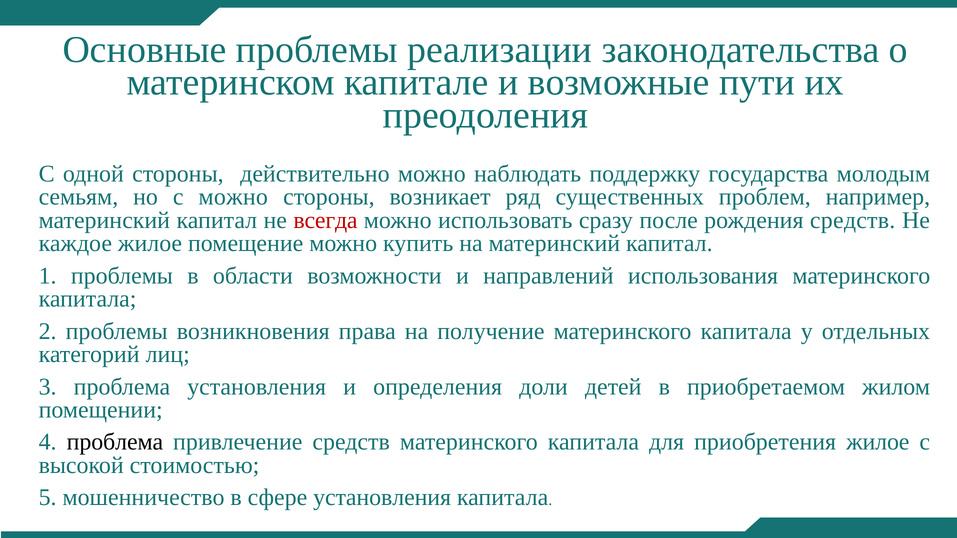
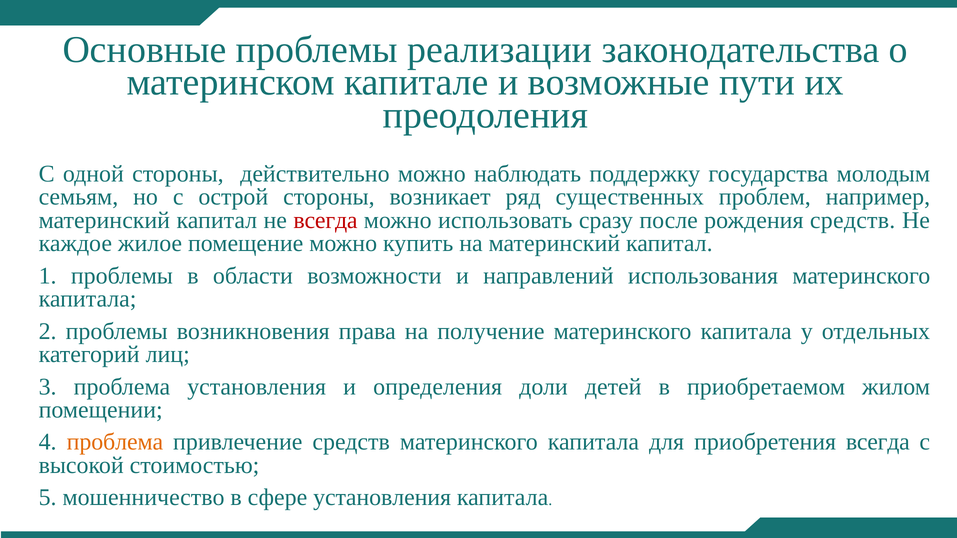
с можно: можно -> острой (233, 197)
проблема colour: black -> orange (115, 442)
приобретения жилое: жилое -> всегда (878, 442)
